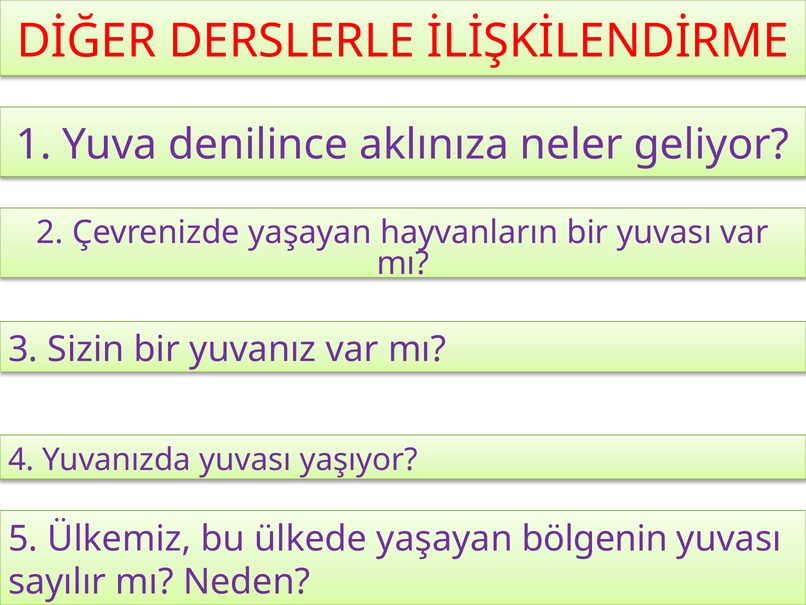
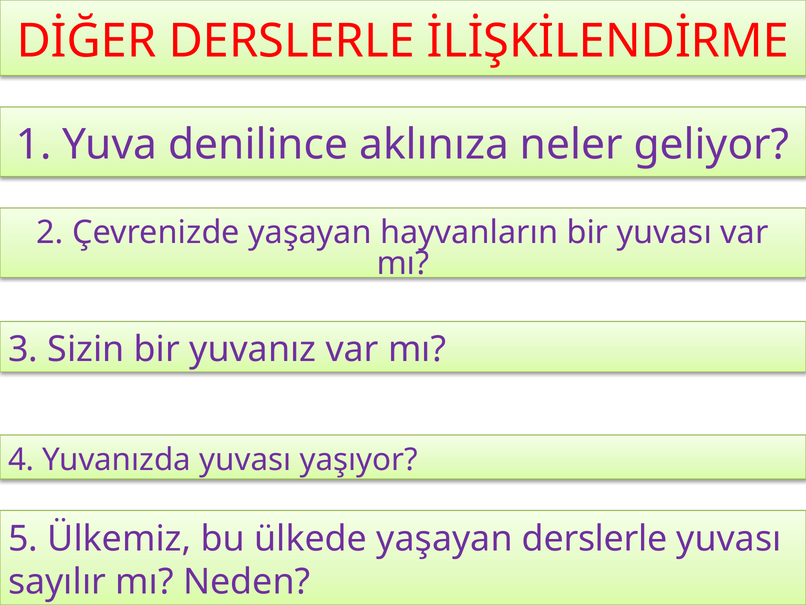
yaşayan bölgenin: bölgenin -> derslerle (595, 538)
